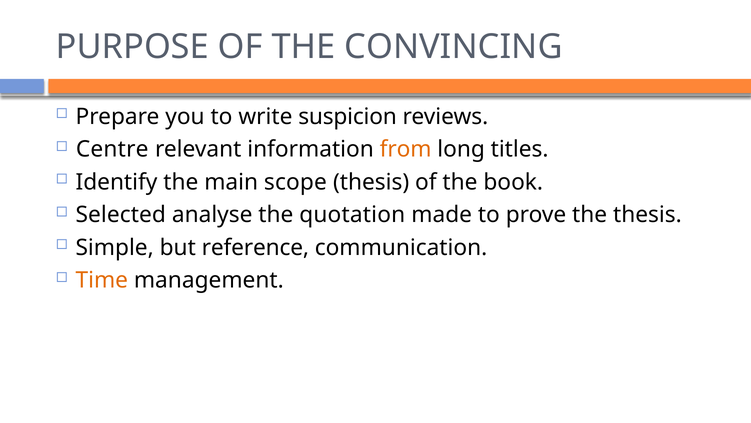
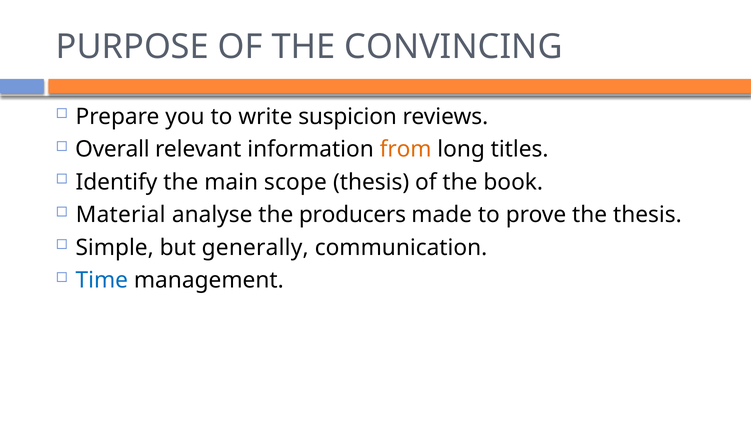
Centre: Centre -> Overall (112, 149)
Selected: Selected -> Material (121, 215)
quotation: quotation -> producers (352, 215)
reference: reference -> generally (255, 247)
Time colour: orange -> blue (102, 280)
